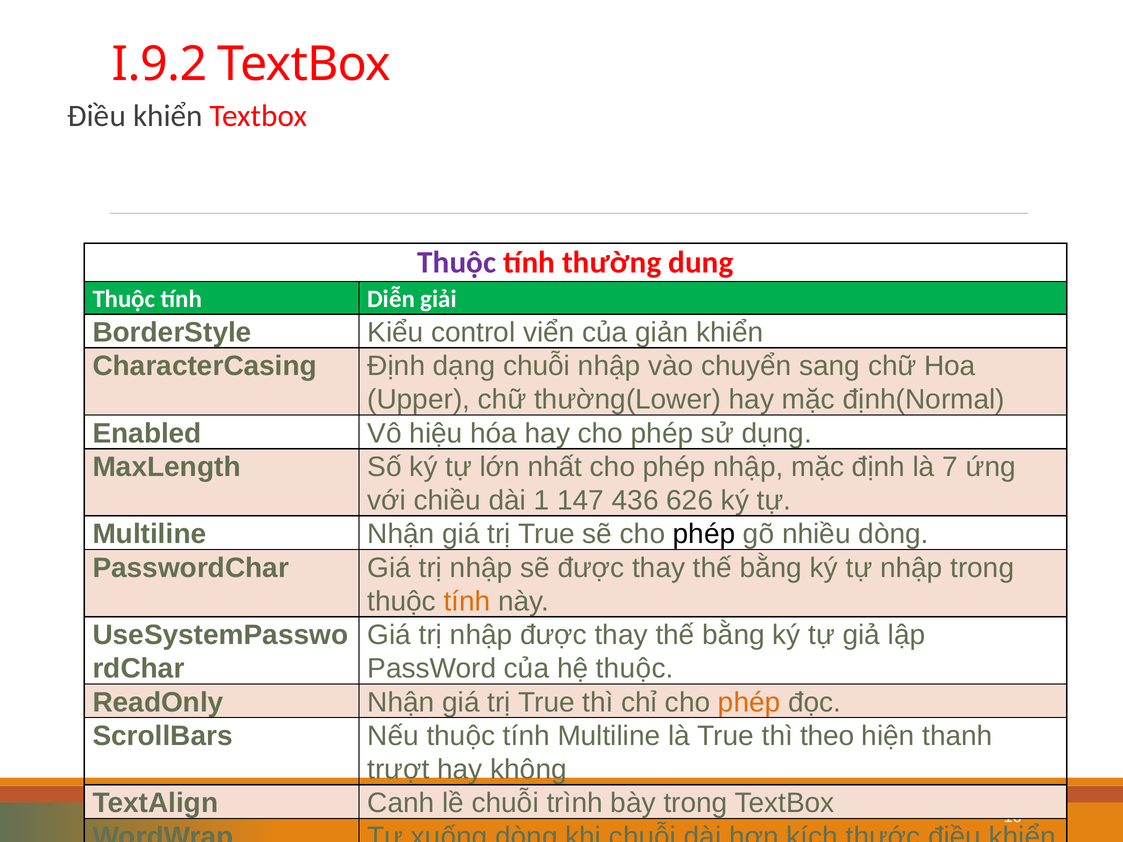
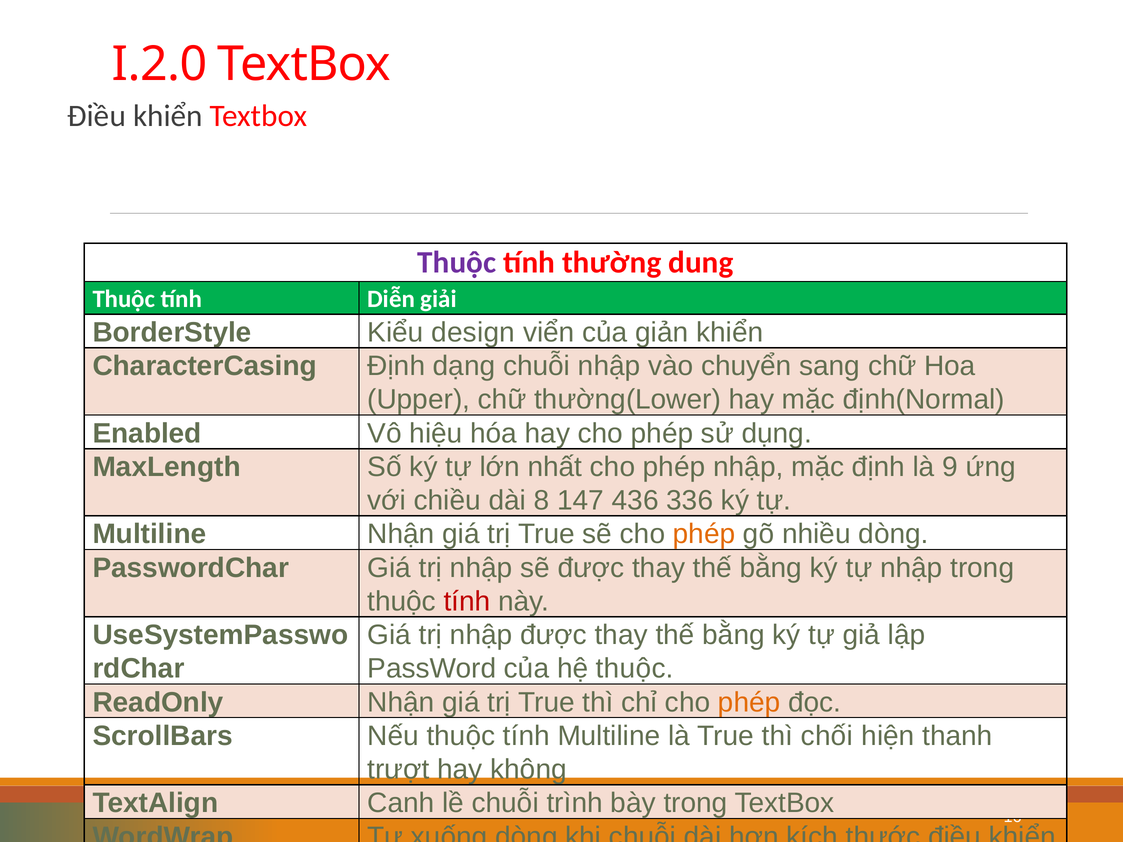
I.9.2: I.9.2 -> I.2.0 (160, 64)
control: control -> design (473, 333)
7: 7 -> 9 (950, 467)
1: 1 -> 8 (542, 501)
626: 626 -> 336 (690, 501)
phép colour: black -> orange (704, 534)
tính colour: orange -> red (467, 602)
theo: theo -> chối (827, 736)
